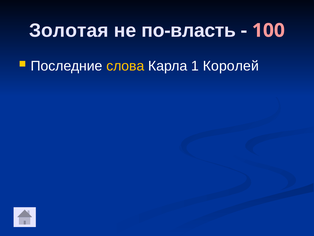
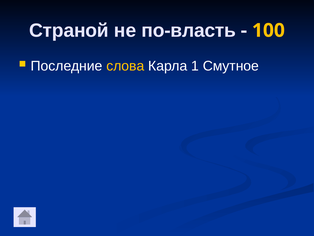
Золотая: Золотая -> Страной (69, 30)
100 colour: pink -> yellow (268, 30)
Королей: Королей -> Смутное (231, 66)
